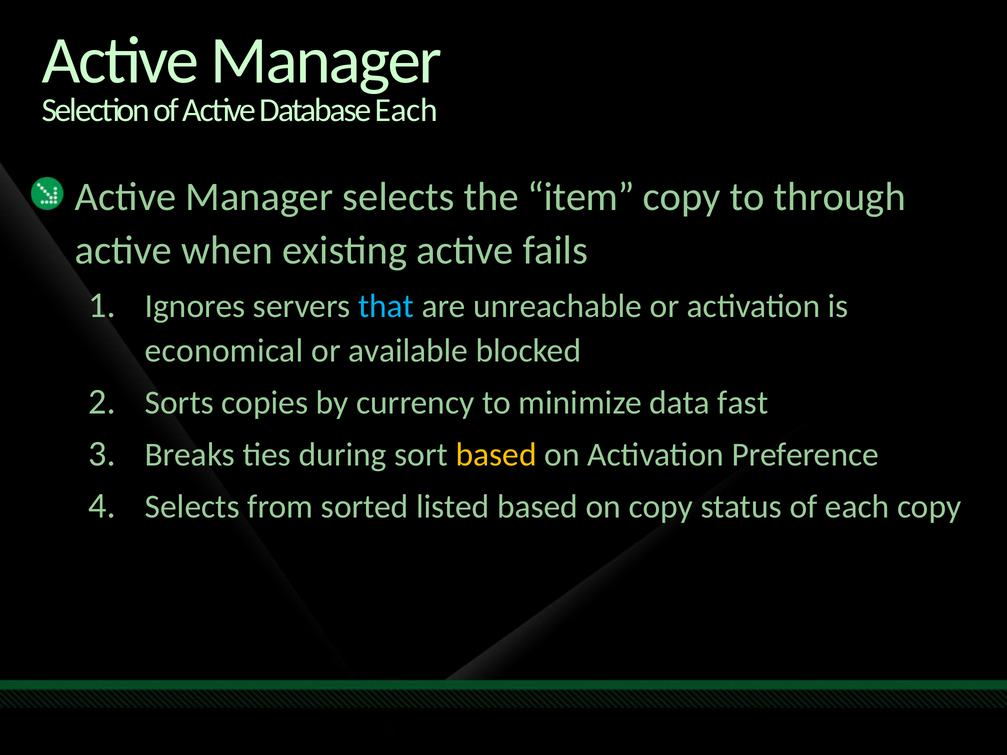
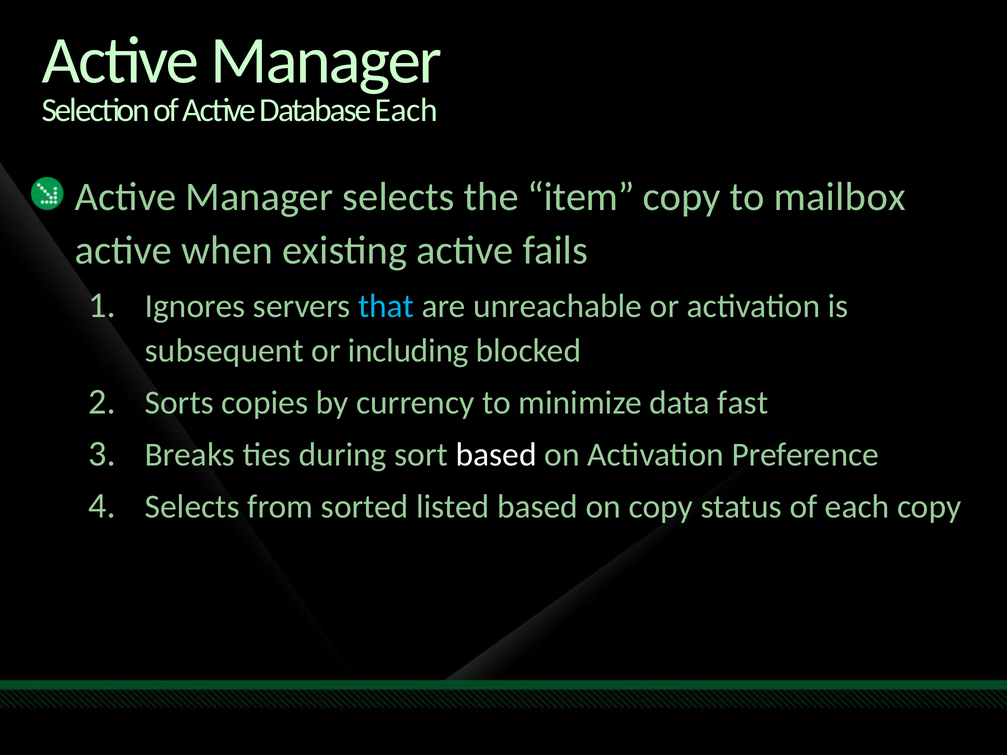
through: through -> mailbox (840, 197)
economical: economical -> subsequent (224, 351)
available: available -> including (408, 351)
based colour: yellow -> white (496, 455)
